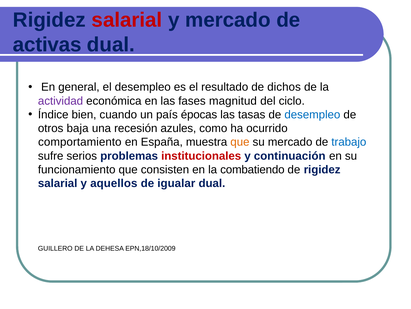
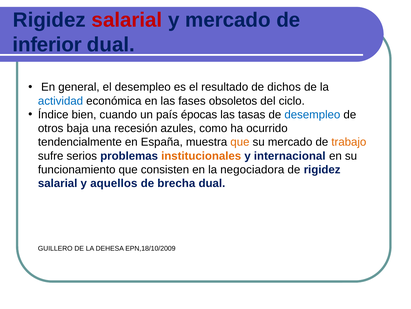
activas: activas -> inferior (47, 45)
actividad colour: purple -> blue (61, 101)
magnitud: magnitud -> obsoletos (233, 101)
comportamiento: comportamiento -> tendencialmente (80, 142)
trabajo colour: blue -> orange (349, 142)
institucionales colour: red -> orange (201, 156)
continuación: continuación -> internacional (290, 156)
combatiendo: combatiendo -> negociadora (252, 169)
igualar: igualar -> brecha (176, 183)
